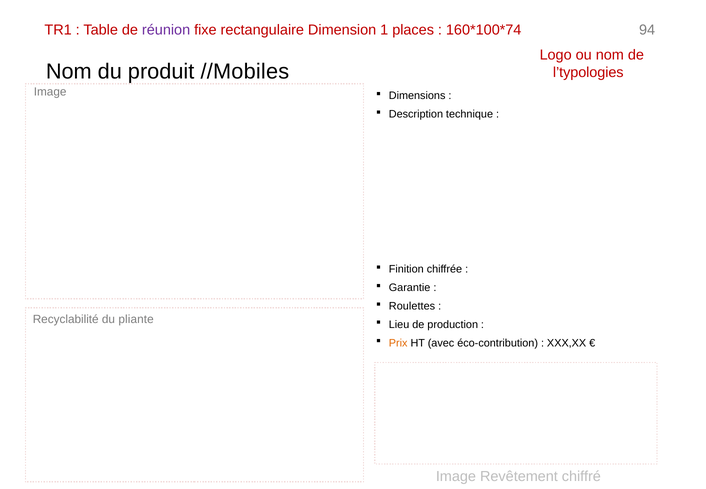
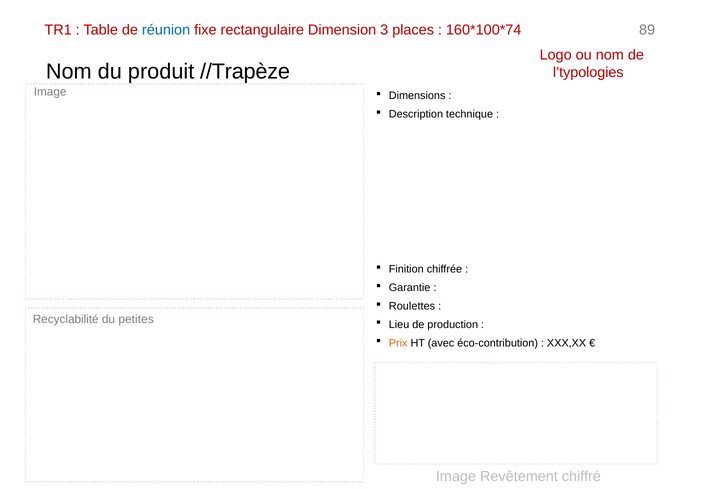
réunion colour: purple -> blue (166, 30)
1: 1 -> 3 (384, 30)
94: 94 -> 89 (647, 30)
//Mobiles: //Mobiles -> //Trapèze (245, 72)
pliante: pliante -> petites (136, 319)
